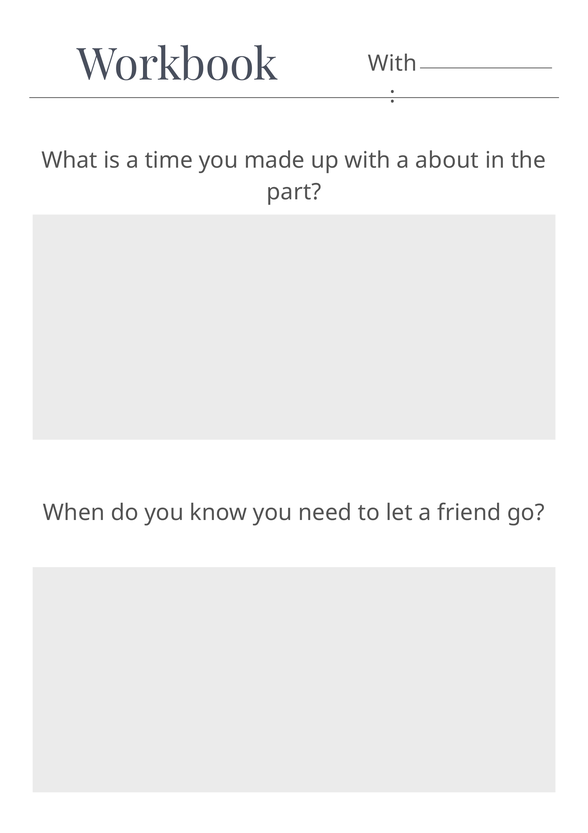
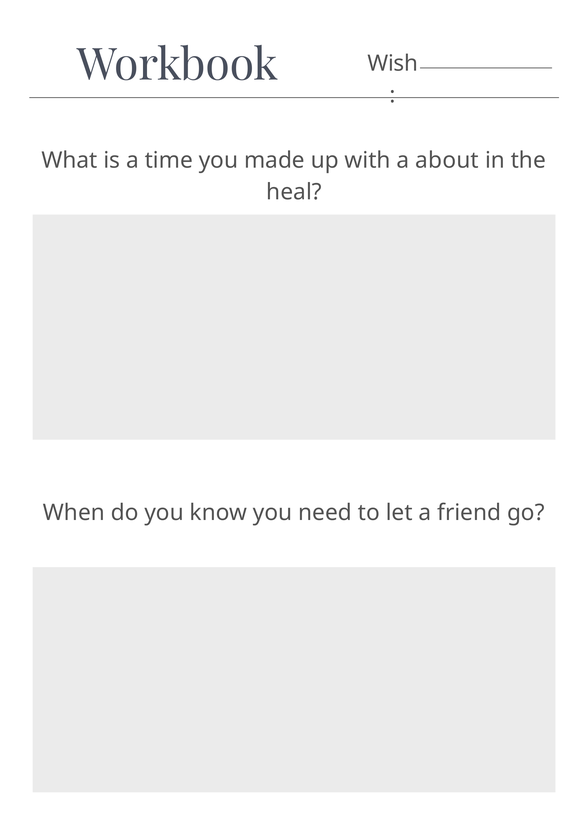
With: With -> Wish (393, 63)
part: part -> heal (294, 192)
